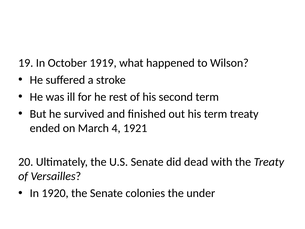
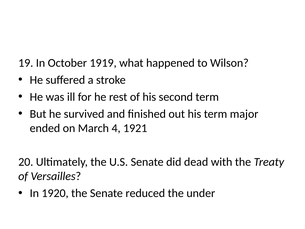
term treaty: treaty -> major (244, 114)
colonies: colonies -> reduced (145, 193)
